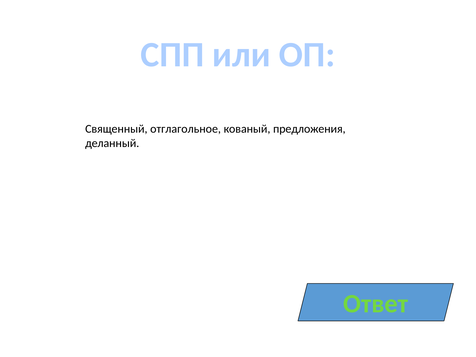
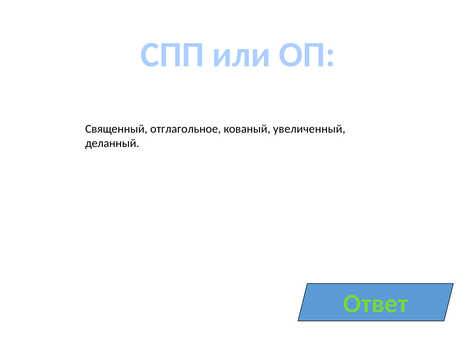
предложения: предложения -> увеличенный (309, 129)
